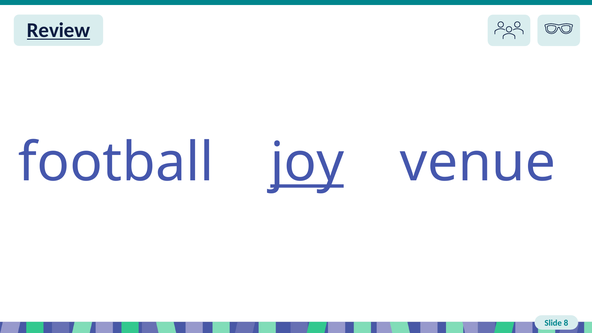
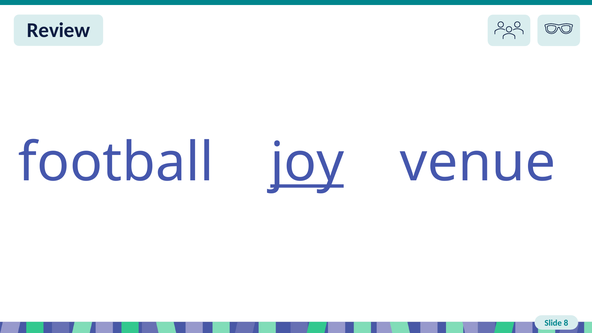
Review underline: present -> none (58, 30)
